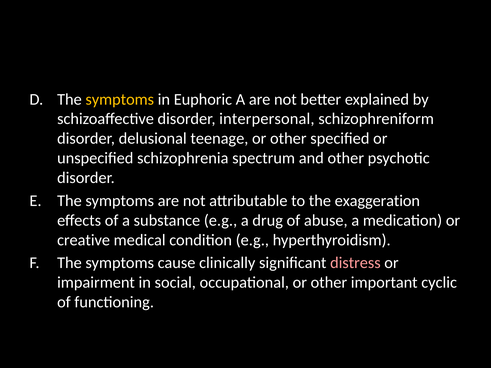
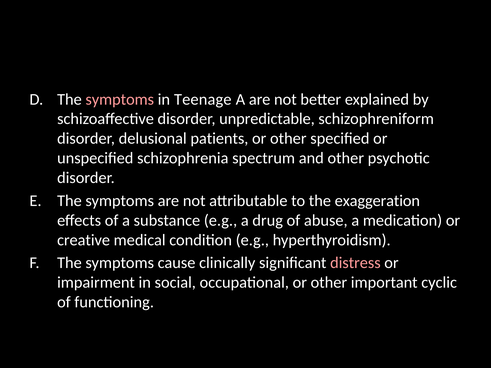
symptoms colour: yellow -> pink (120, 99)
Euphoric: Euphoric -> Teenage (203, 99)
interpersonal: interpersonal -> unpredictable (267, 119)
teenage: teenage -> patients (219, 139)
